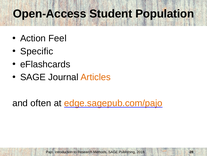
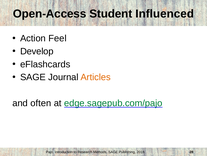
Population: Population -> Influenced (165, 14)
Specific: Specific -> Develop (37, 51)
edge.sagepub.com/pajo colour: orange -> green (113, 103)
